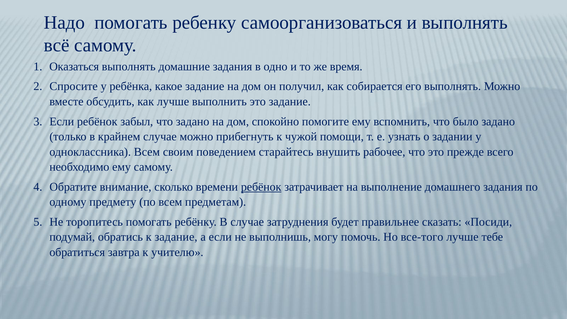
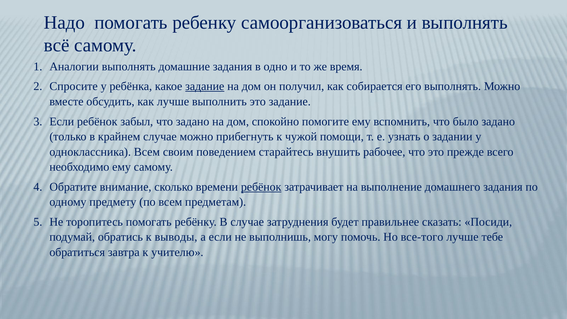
Оказаться: Оказаться -> Аналогии (74, 66)
задание underline: none -> present (205, 86)
к задание: задание -> выводы (176, 237)
